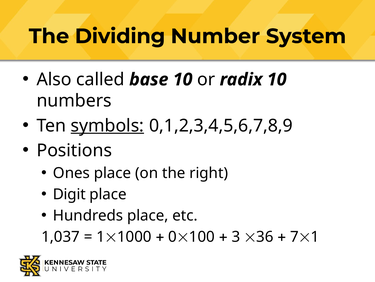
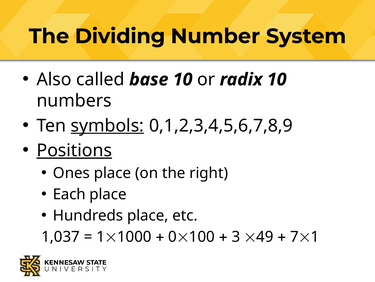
Positions underline: none -> present (74, 150)
Digit: Digit -> Each (69, 194)
36: 36 -> 49 (265, 236)
